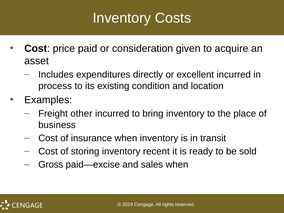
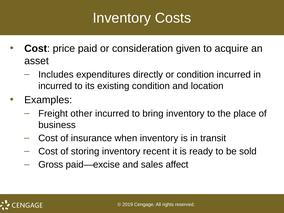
or excellent: excellent -> condition (195, 75)
process: process -> incurred (55, 86)
sales when: when -> affect (177, 165)
